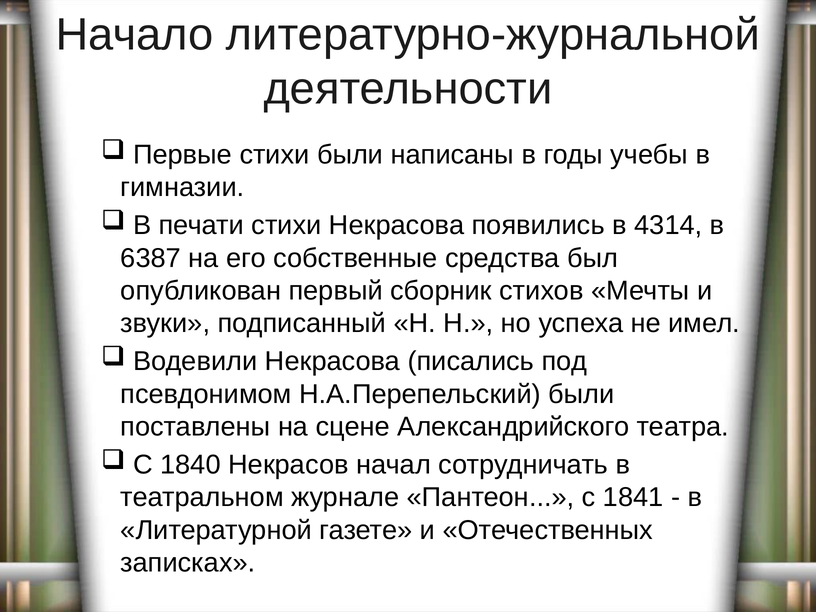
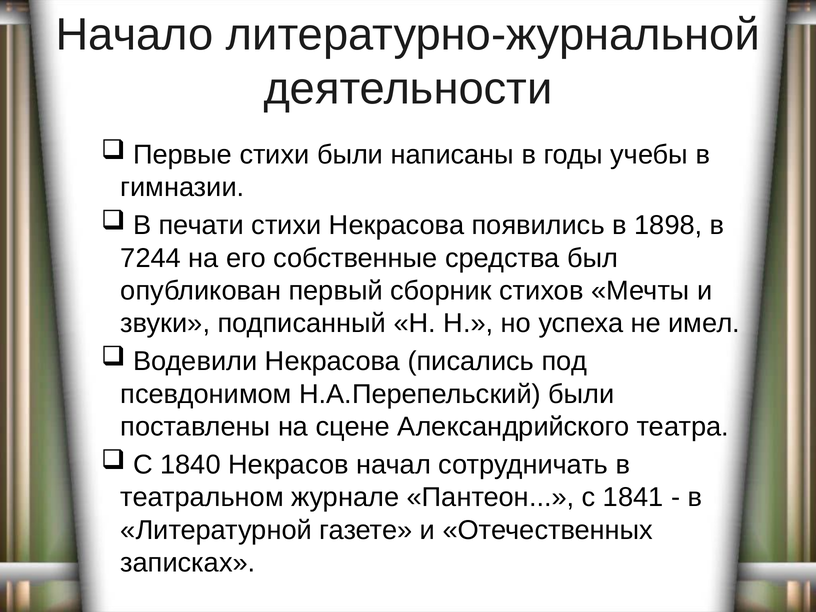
4314: 4314 -> 1898 (668, 225)
6387: 6387 -> 7244 (151, 258)
